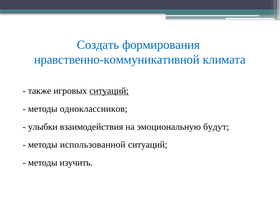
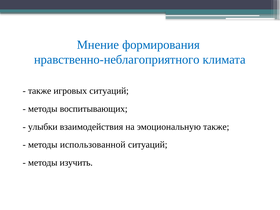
Создать: Создать -> Мнение (98, 45)
нравственно-коммуникативной: нравственно-коммуникативной -> нравственно-неблагоприятного (117, 60)
ситуаций underline: present -> none (109, 91)
одноклассников: одноклассников -> воспитывающих (94, 109)
эмоциональную будут: будут -> также (216, 127)
